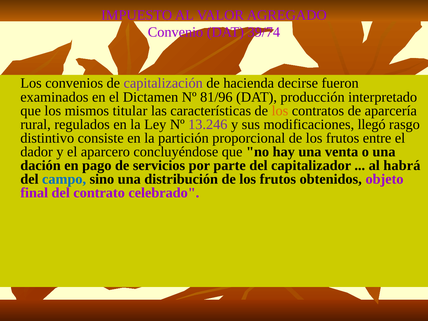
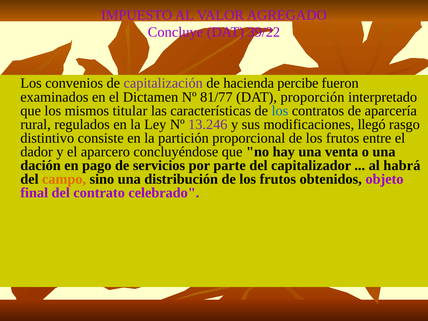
Convenio: Convenio -> Concluye (175, 32)
39/74: 39/74 -> 39/22 (264, 32)
decirse: decirse -> percibe (298, 83)
81/96: 81/96 -> 81/77 (216, 97)
producción: producción -> proporción (312, 97)
los colour: orange -> blue (280, 111)
campo colour: blue -> orange (64, 179)
